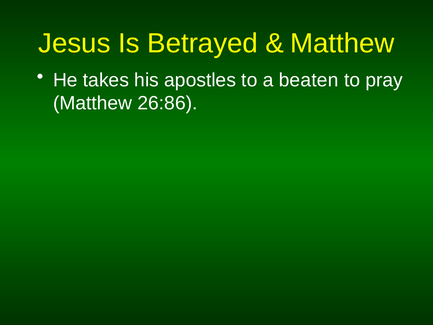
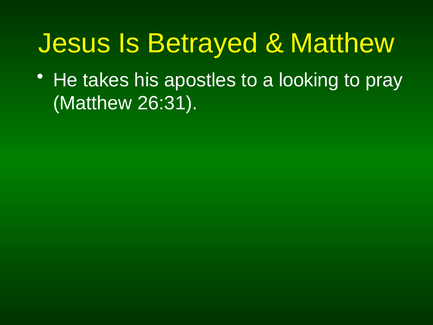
beaten: beaten -> looking (309, 80)
26:86: 26:86 -> 26:31 (168, 103)
